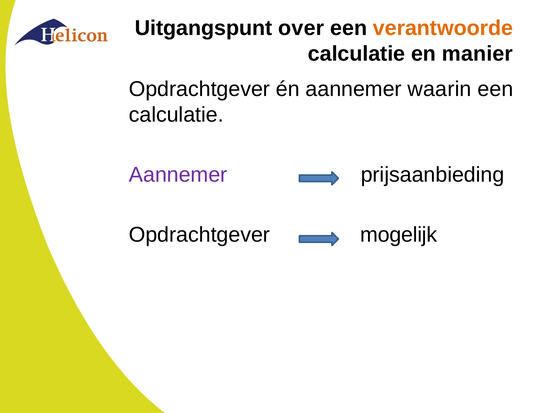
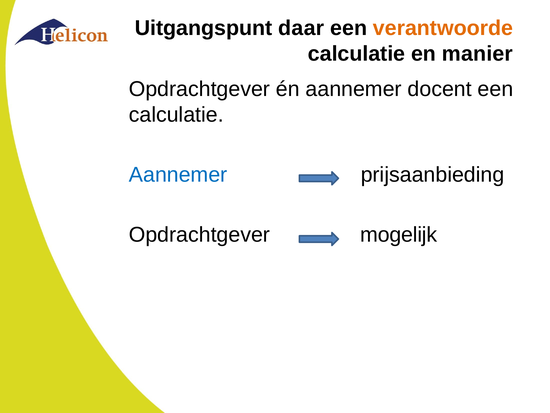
over: over -> daar (301, 28)
waarin: waarin -> docent (440, 89)
Aannemer colour: purple -> blue (178, 175)
